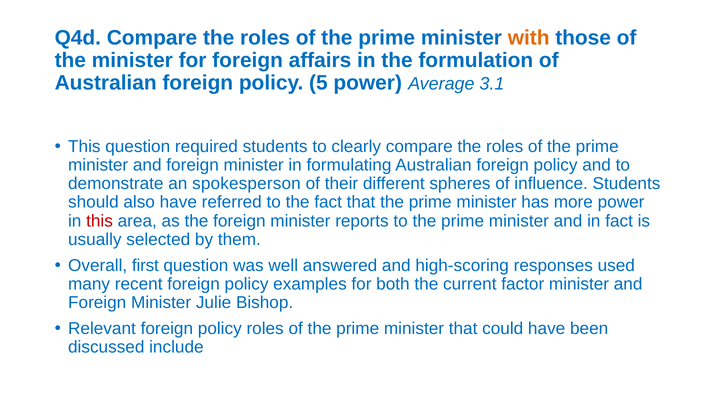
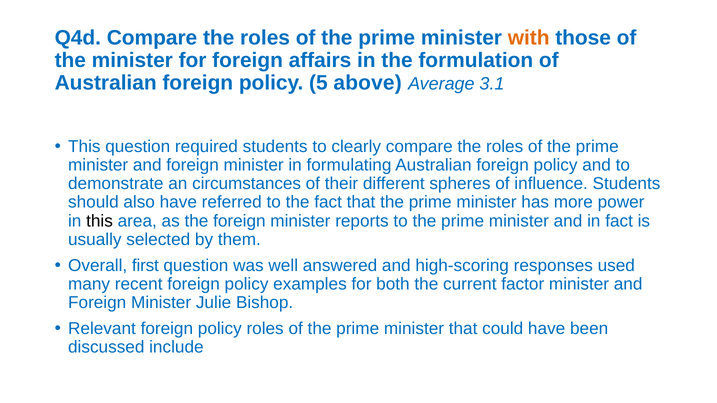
5 power: power -> above (368, 83)
spokesperson: spokesperson -> circumstances (247, 184)
this colour: red -> black (100, 221)
